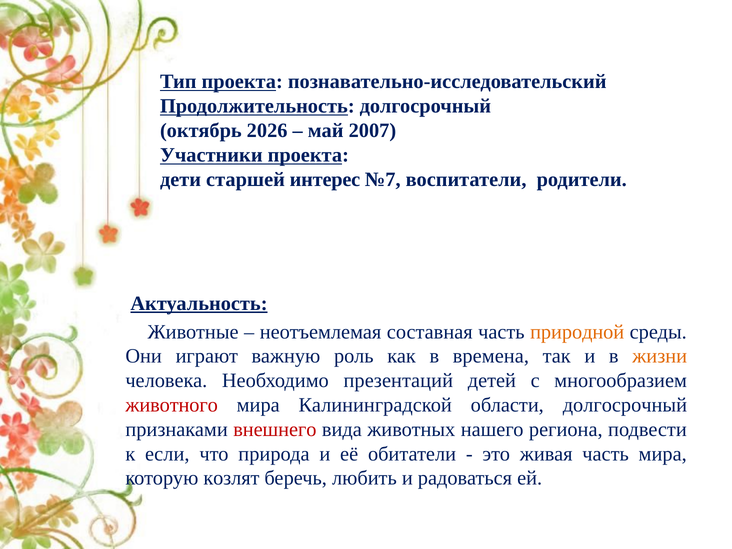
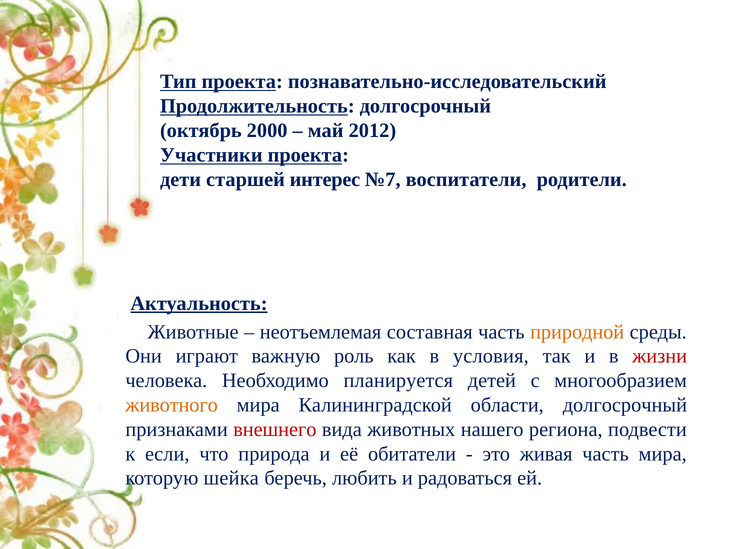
2026: 2026 -> 2000 (267, 131)
2007: 2007 -> 2012 (372, 131)
времена: времена -> условия (491, 356)
жизни colour: orange -> red (660, 356)
презентаций: презентаций -> планируется (398, 381)
животного colour: red -> orange (172, 405)
козлят: козлят -> шейка (231, 478)
